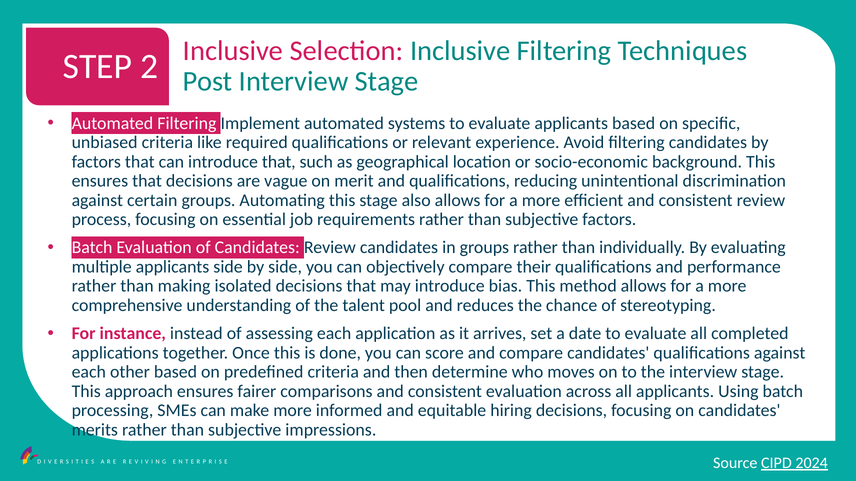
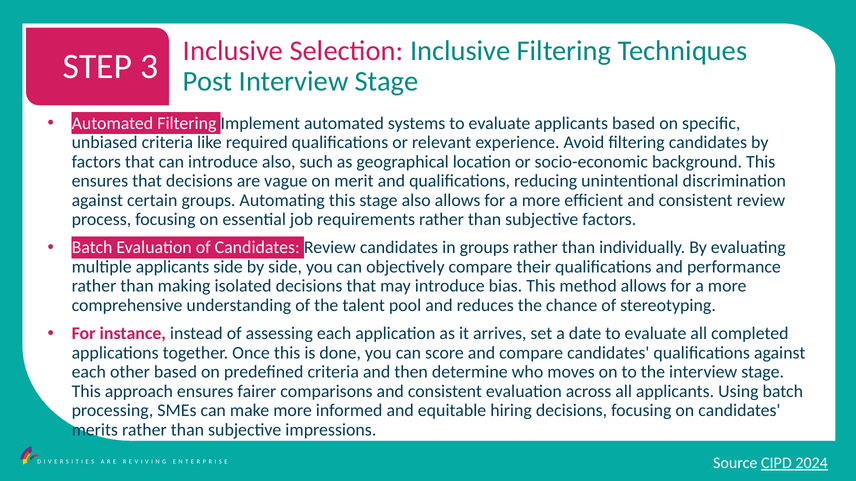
2: 2 -> 3 (149, 67)
introduce that: that -> also (279, 162)
